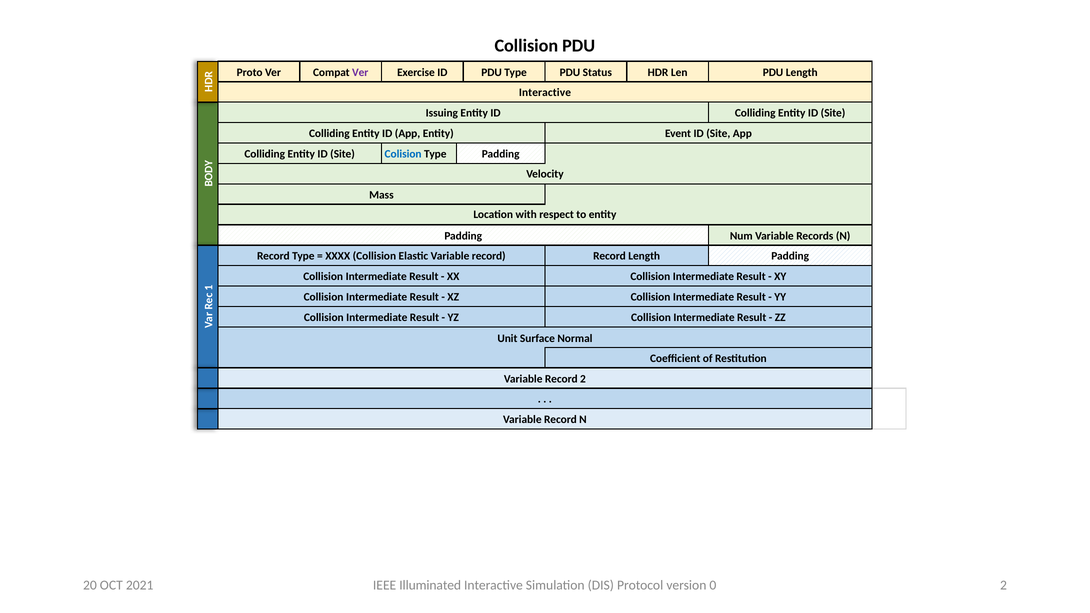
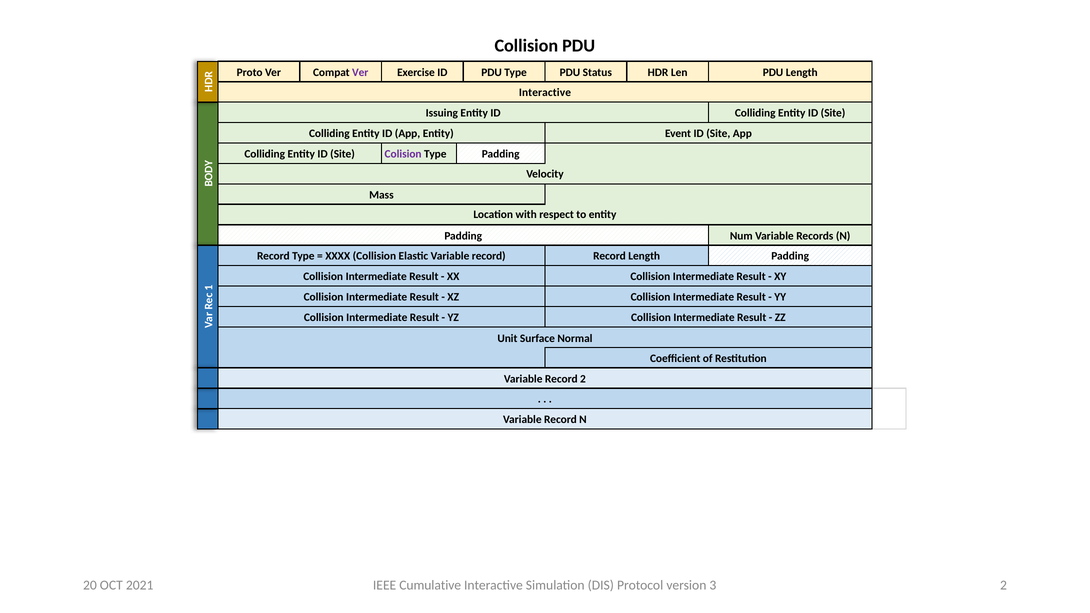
Colision colour: blue -> purple (403, 154)
Illuminated: Illuminated -> Cumulative (430, 586)
0: 0 -> 3 (713, 586)
